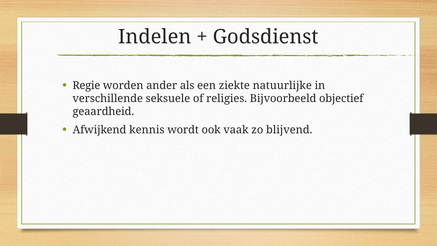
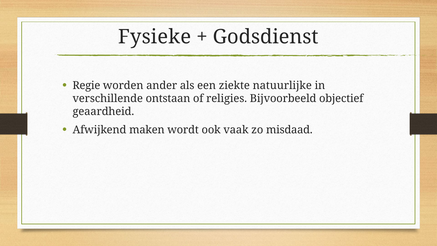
Indelen: Indelen -> Fysieke (155, 37)
seksuele: seksuele -> ontstaan (168, 99)
kennis: kennis -> maken (147, 130)
blijvend: blijvend -> misdaad (289, 130)
